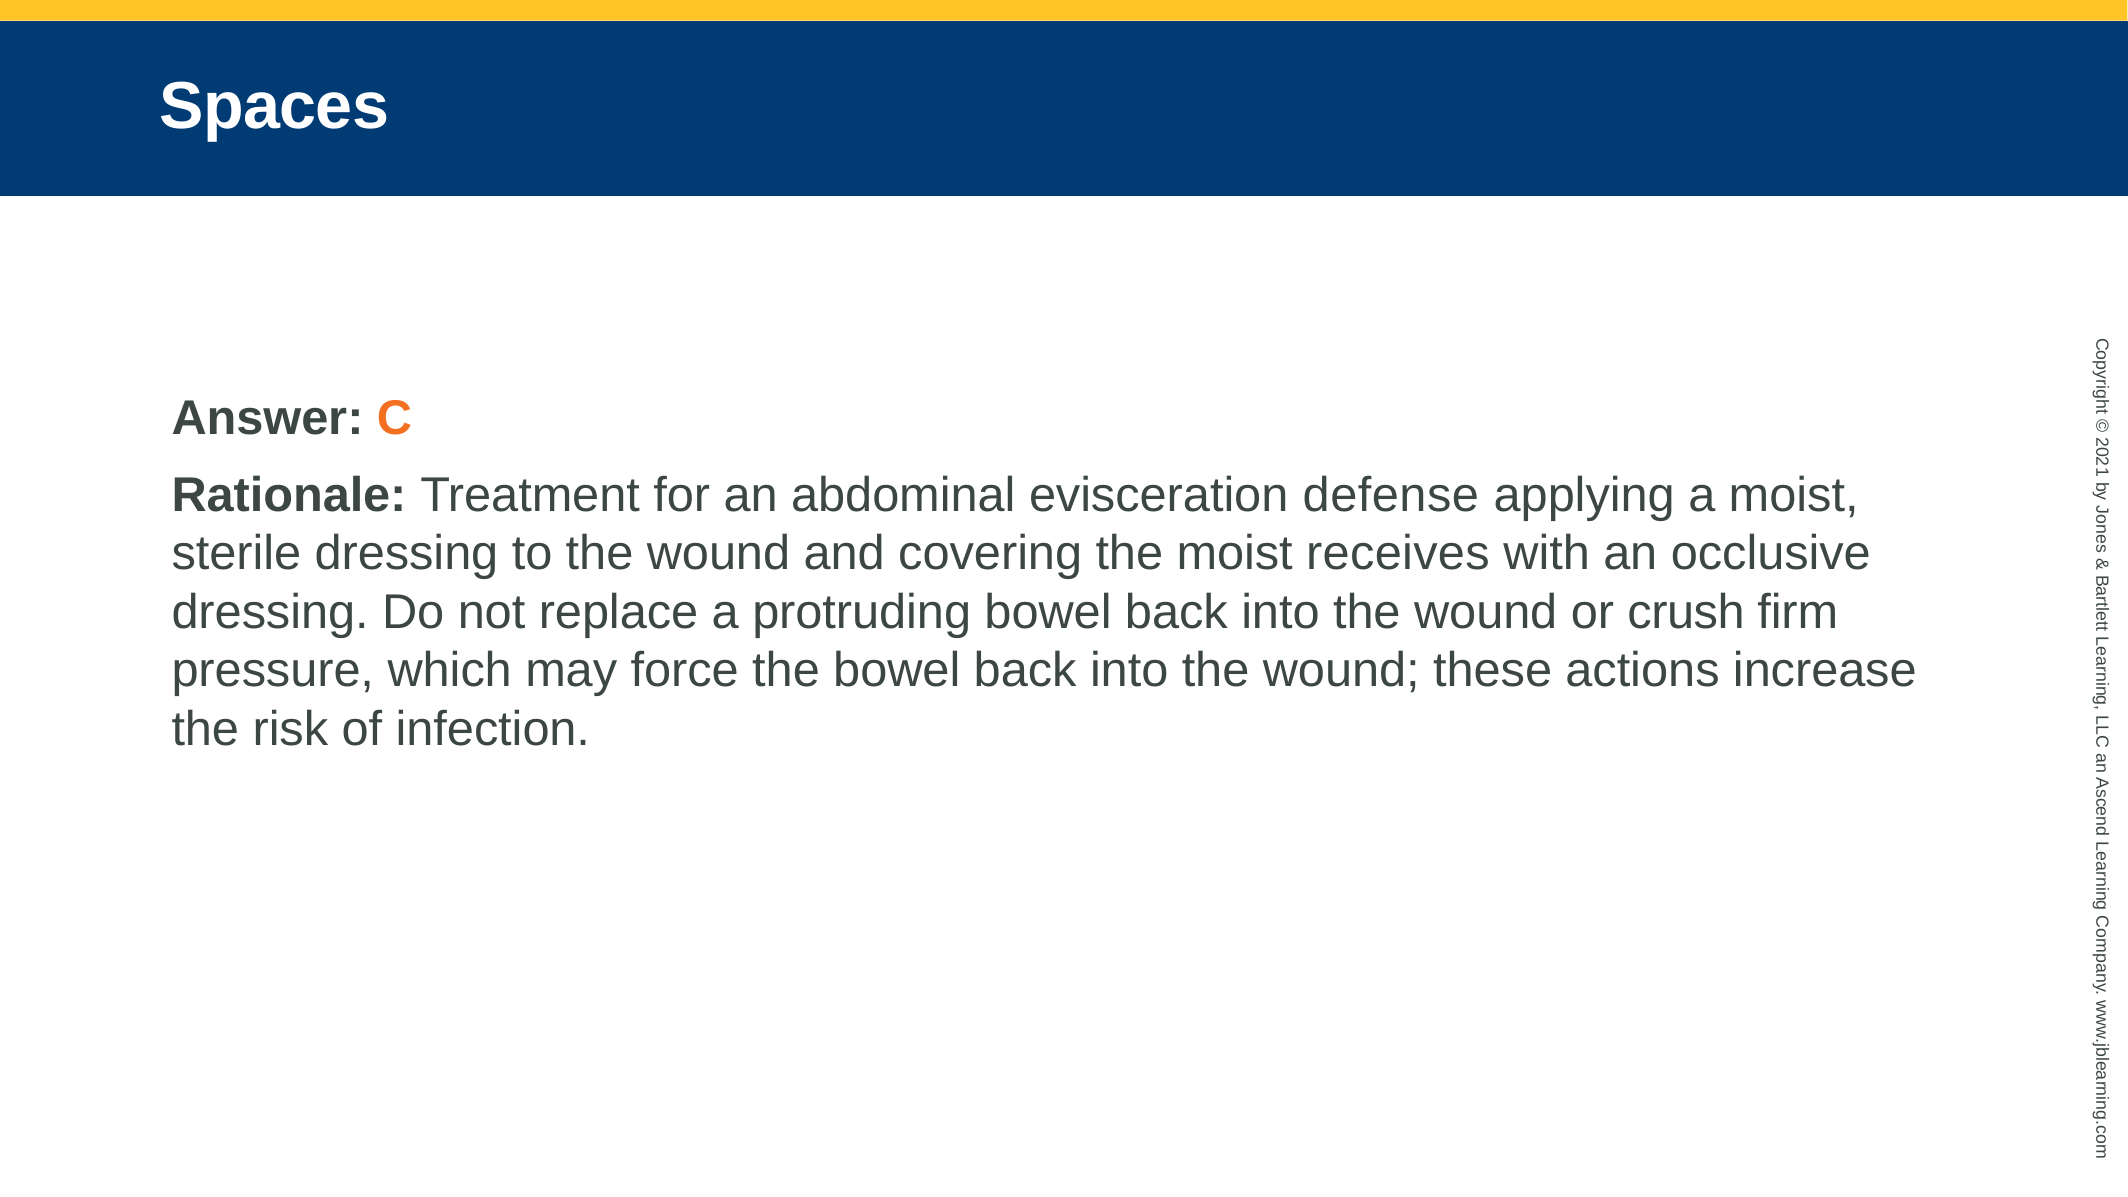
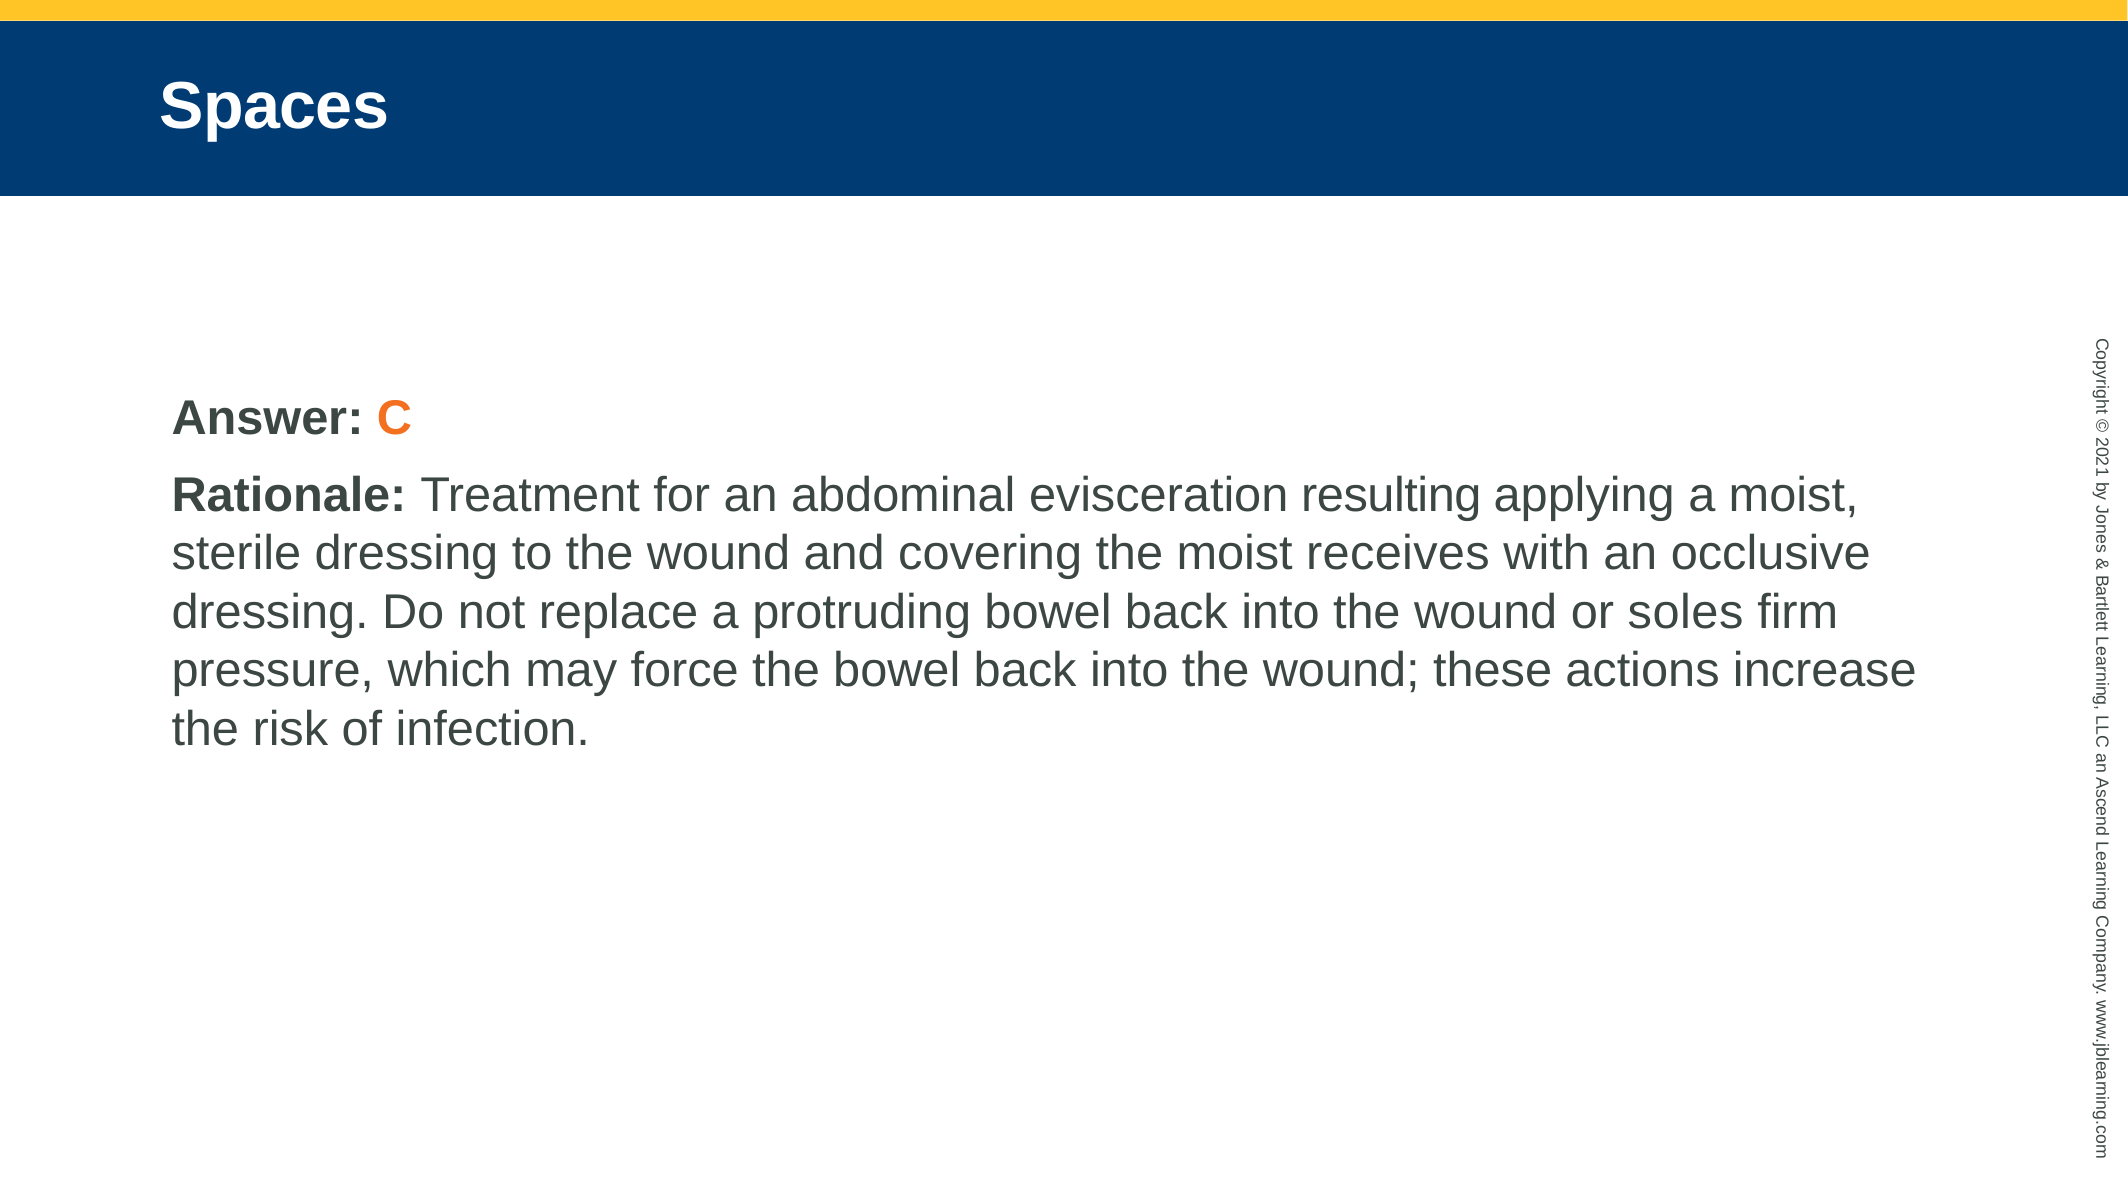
defense: defense -> resulting (1391, 495)
crush: crush -> soles (1686, 612)
